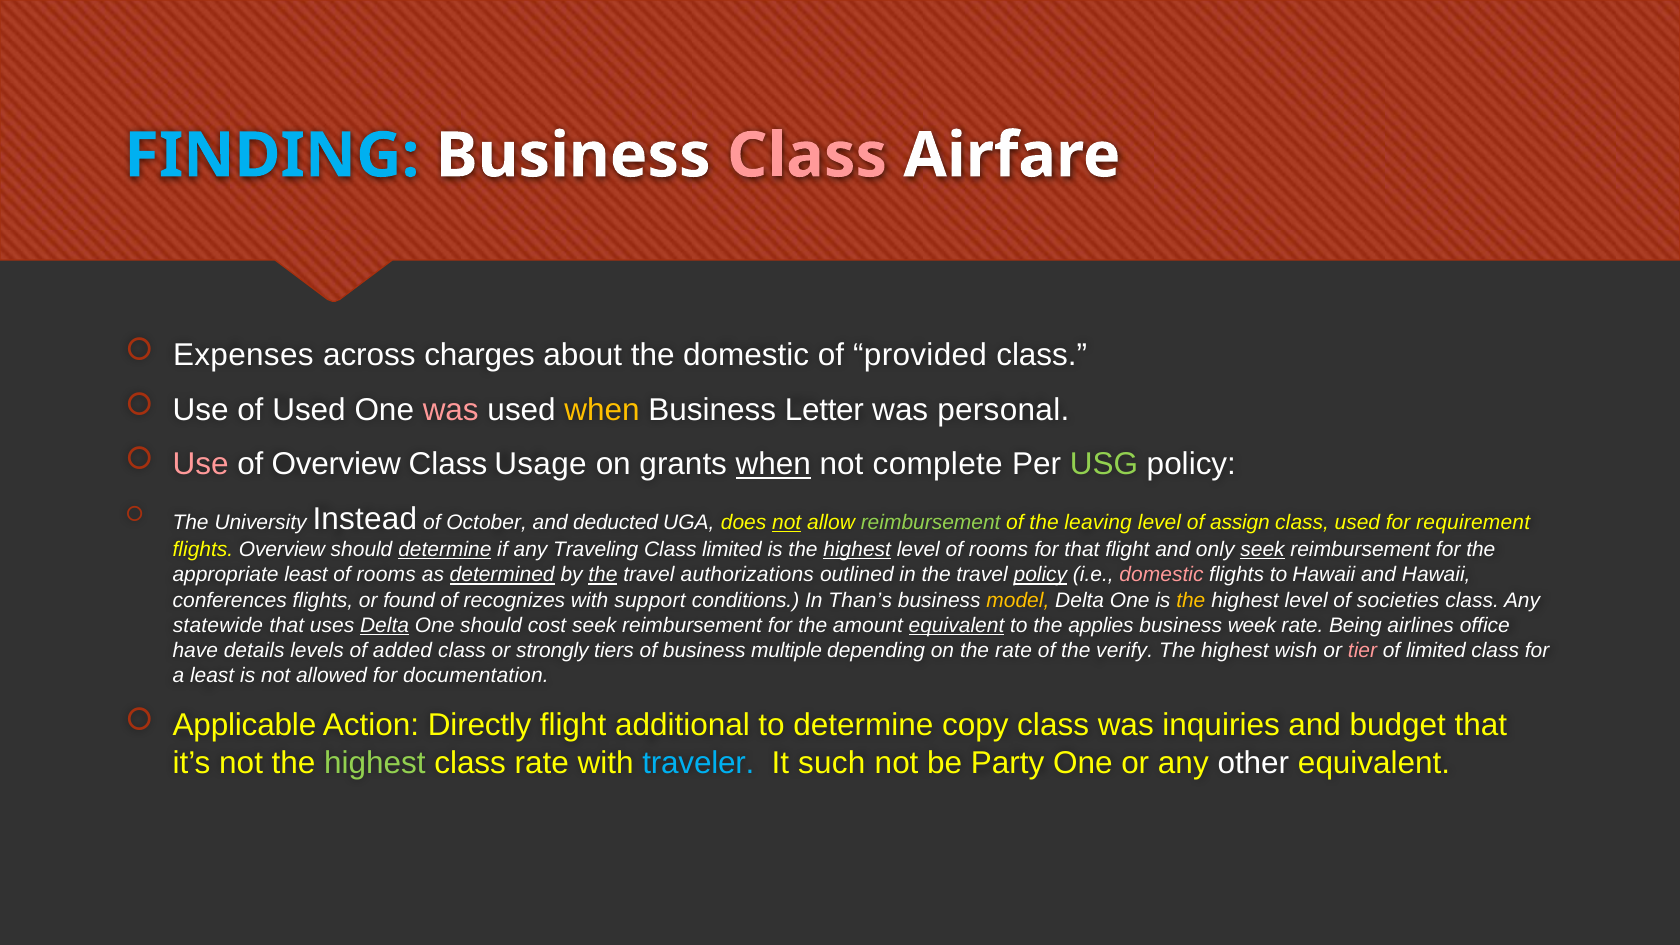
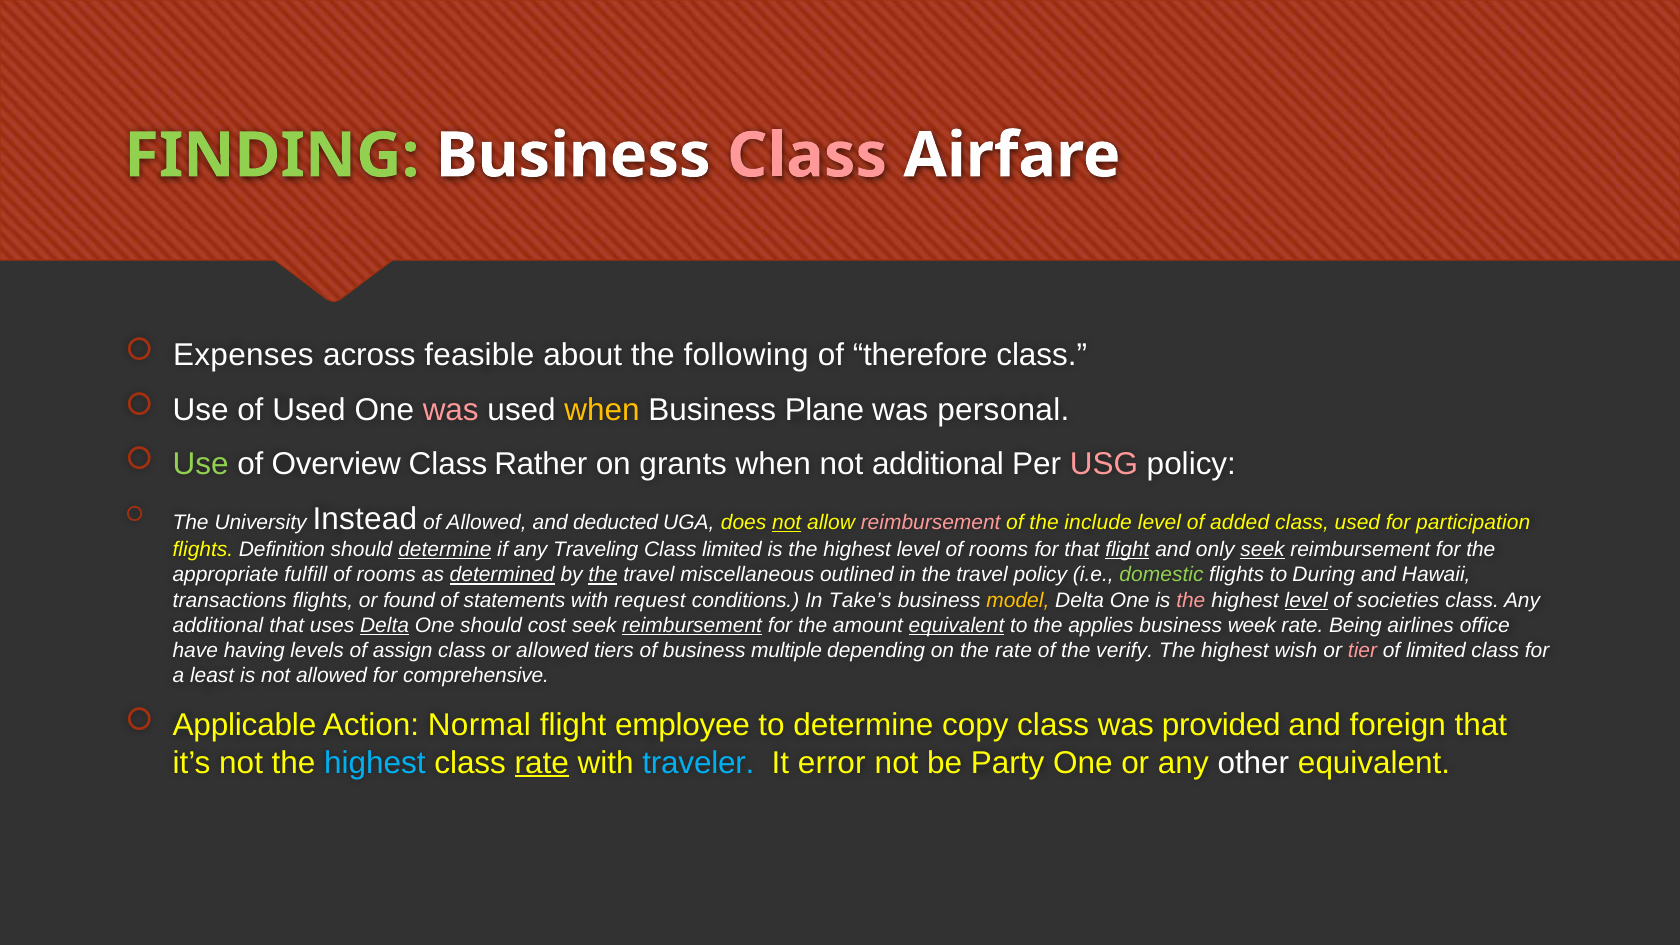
FINDING colour: light blue -> light green (272, 156)
charges: charges -> feasible (479, 355)
the domestic: domestic -> following (746, 355)
provided: provided -> therefore (920, 355)
Letter: Letter -> Plane (824, 410)
Use colour: pink -> light green (201, 464)
Usage: Usage -> Rather (541, 464)
when underline: present -> none (773, 464)
not complete: complete -> additional (938, 464)
USG colour: light green -> pink (1104, 464)
of October: October -> Allowed (487, 523)
reimbursement colour: light green -> pink (931, 523)
leaving: leaving -> include (1098, 523)
assign: assign -> added (1240, 523)
requirement: requirement -> participation (1473, 523)
flights Overview: Overview -> Definition (282, 550)
highest underline: present -> none (857, 550)
flight underline: none -> present (1127, 550)
appropriate least: least -> fulfill (306, 575)
authorizations: authorizations -> miscellaneous (747, 575)
policy underline: present -> none (1040, 575)
domestic colour: pink -> light green (1162, 575)
to Hawaii: Hawaii -> During (1324, 575)
conferences: conferences -> transactions (230, 600)
recognizes: recognizes -> statements (515, 600)
support: support -> request (650, 600)
Than’s: Than’s -> Take’s (860, 600)
the colour: yellow -> pink (1191, 600)
level underline: none -> present (1306, 600)
statewide: statewide -> additional (218, 625)
reimbursement underline: none -> present (692, 625)
details: details -> having (254, 651)
added: added -> assign (403, 651)
or strongly: strongly -> allowed (552, 651)
documentation: documentation -> comprehensive (476, 676)
Directly: Directly -> Normal (479, 725)
additional: additional -> employee (683, 725)
inquiries: inquiries -> provided (1221, 725)
budget: budget -> foreign (1398, 725)
highest colour: light green -> light blue (375, 763)
rate underline: none -> present (542, 763)
such: such -> error (832, 763)
